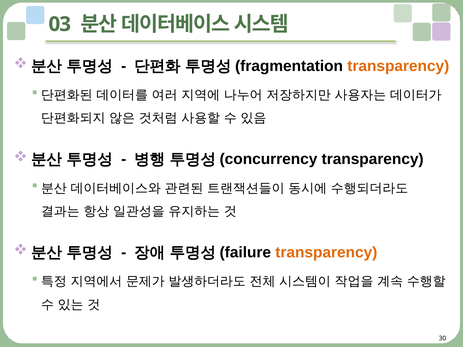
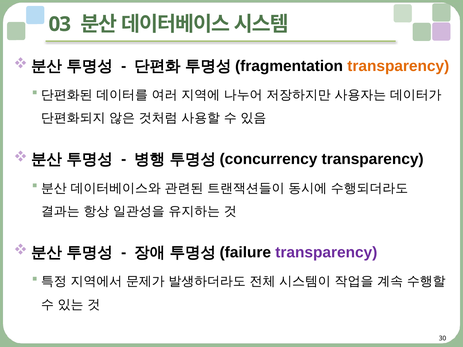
transparency colour: orange -> purple (326, 253)
